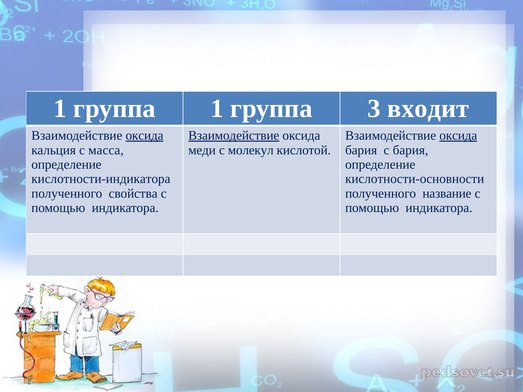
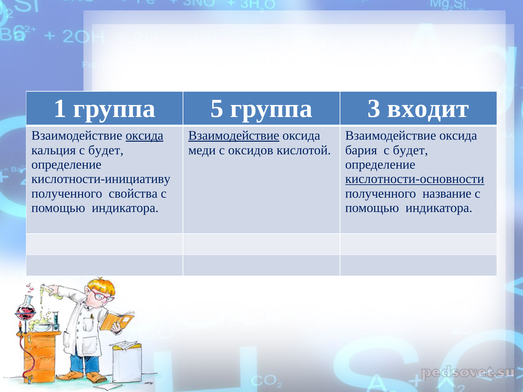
группа 1: 1 -> 5 (217, 109)
оксида underline: present -> none (458, 136)
кальция с масса: масса -> будет (106, 150)
молекул: молекул -> оксидов (251, 150)
бария с бария: бария -> будет (410, 150)
кислотности-индикатора: кислотности-индикатора -> кислотности-инициативу (101, 179)
кислотности-основности underline: none -> present (415, 179)
